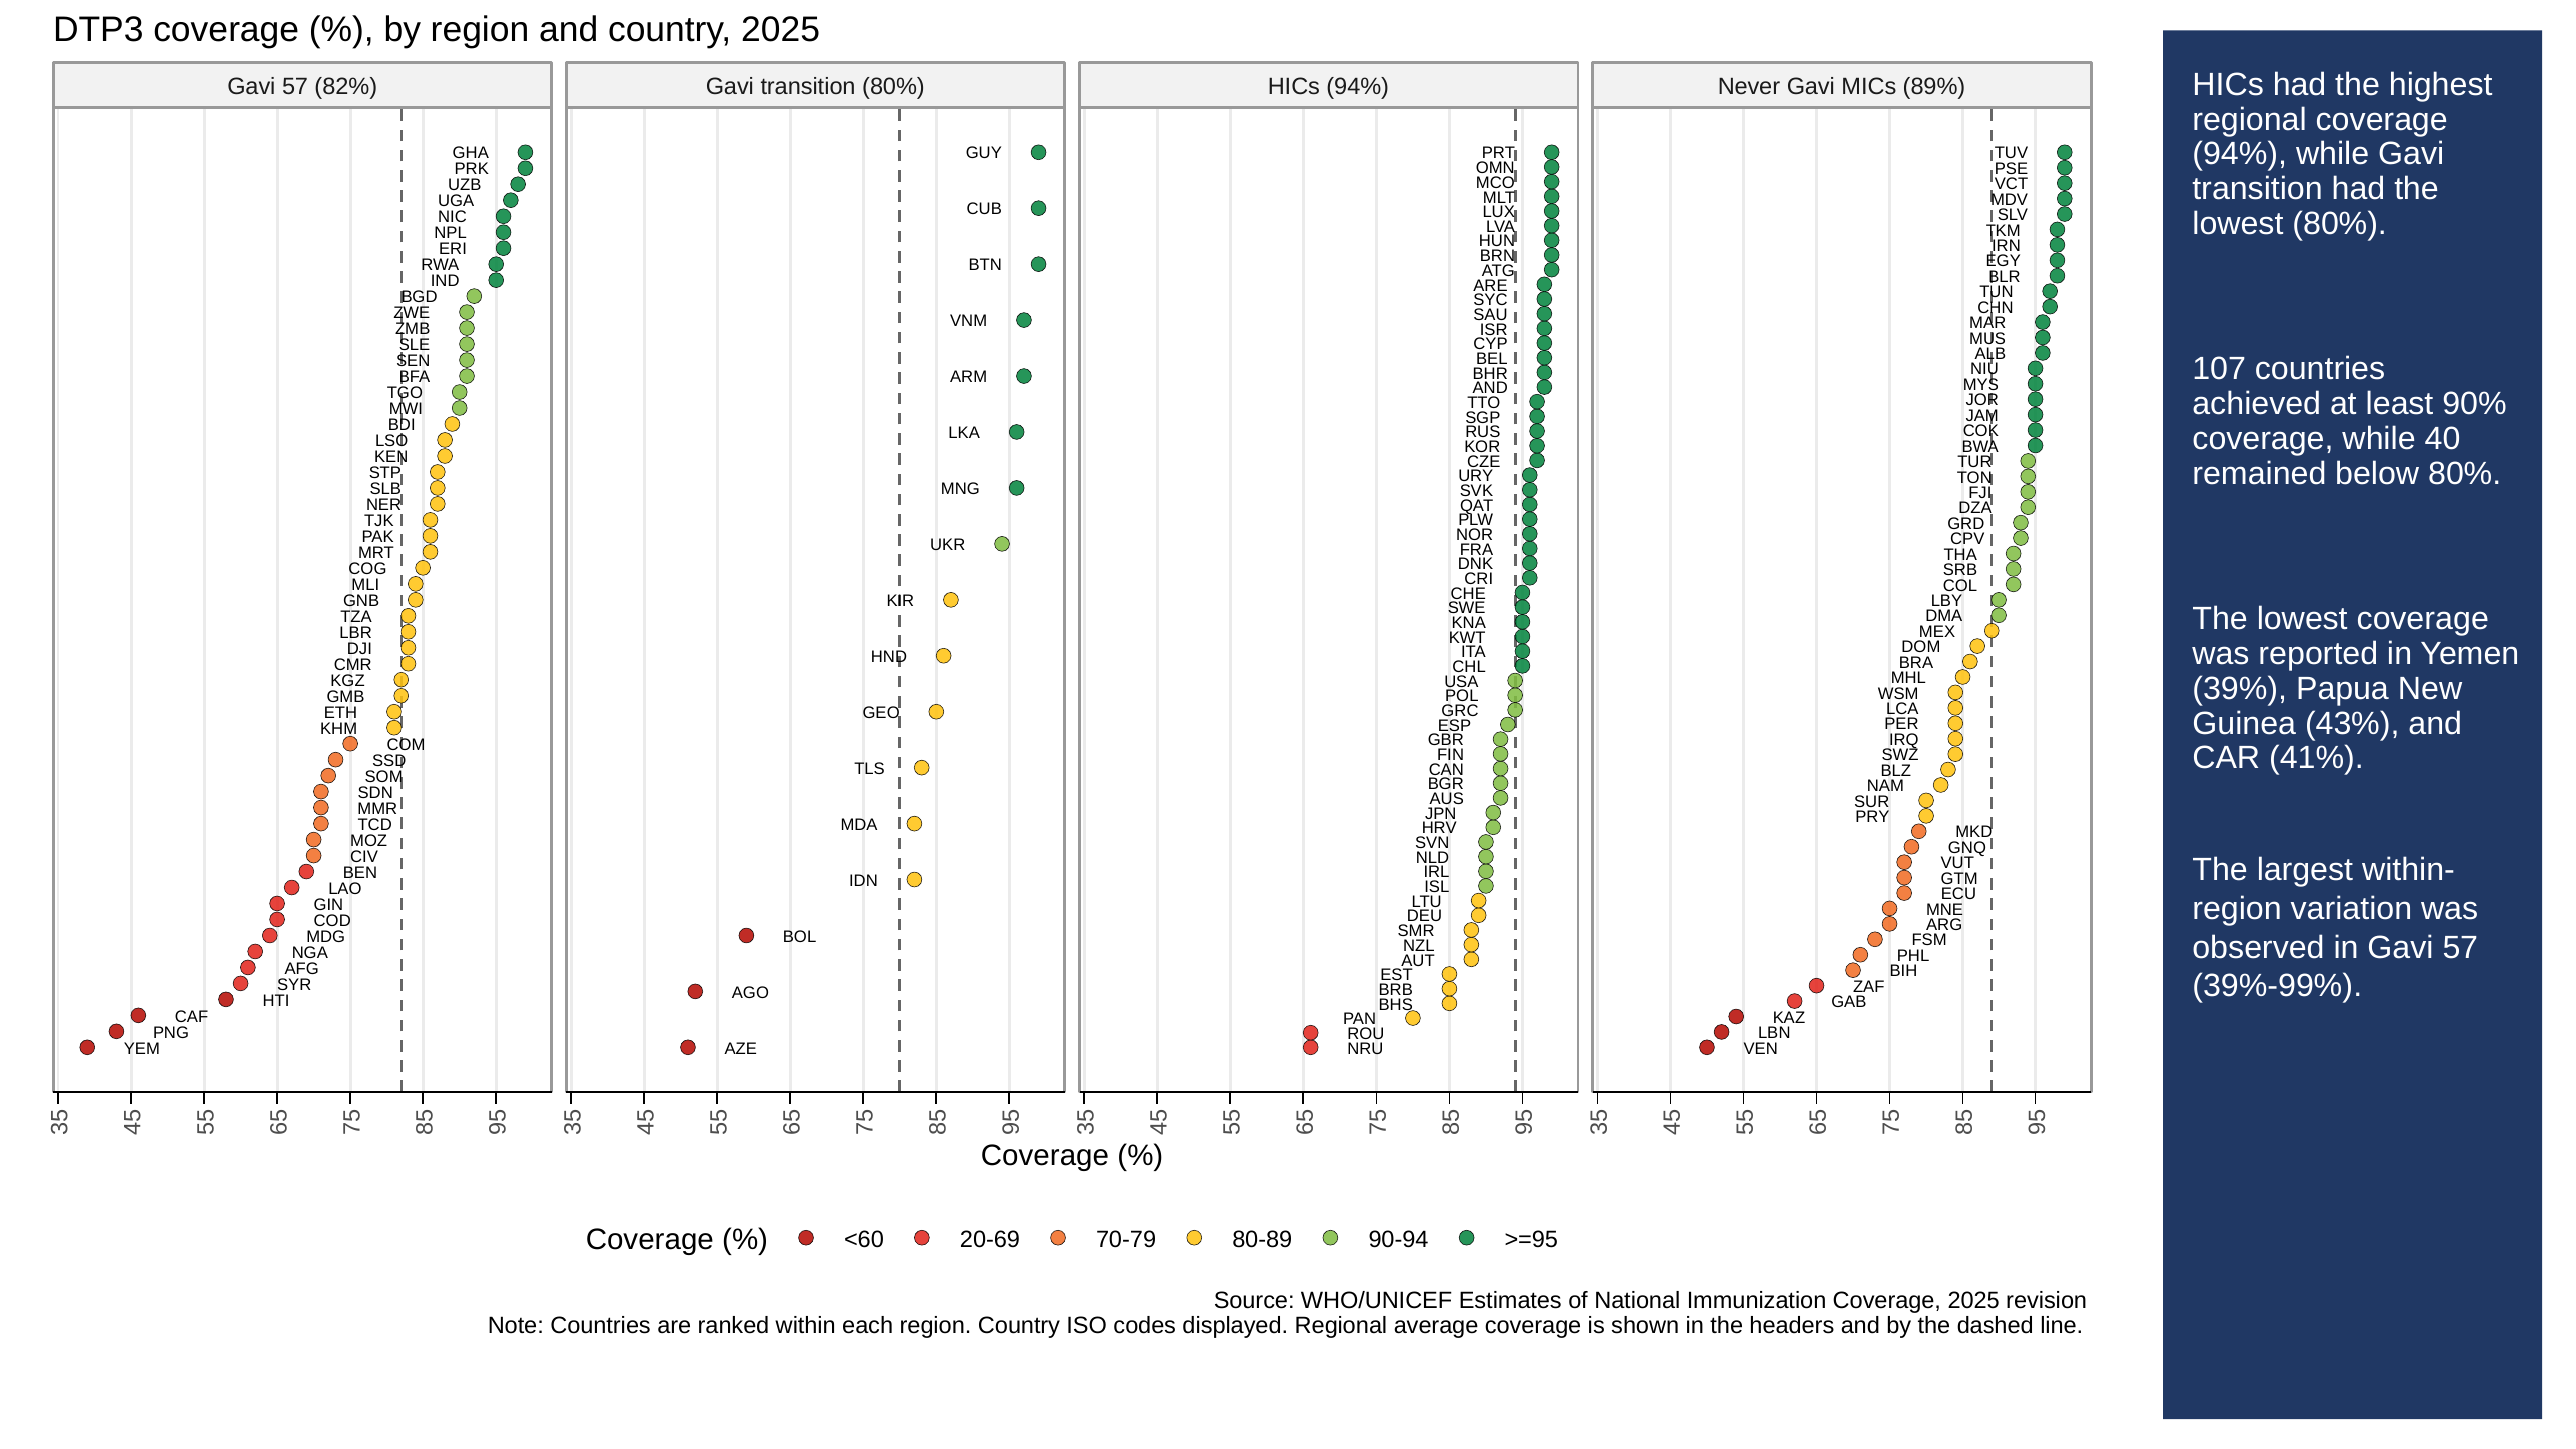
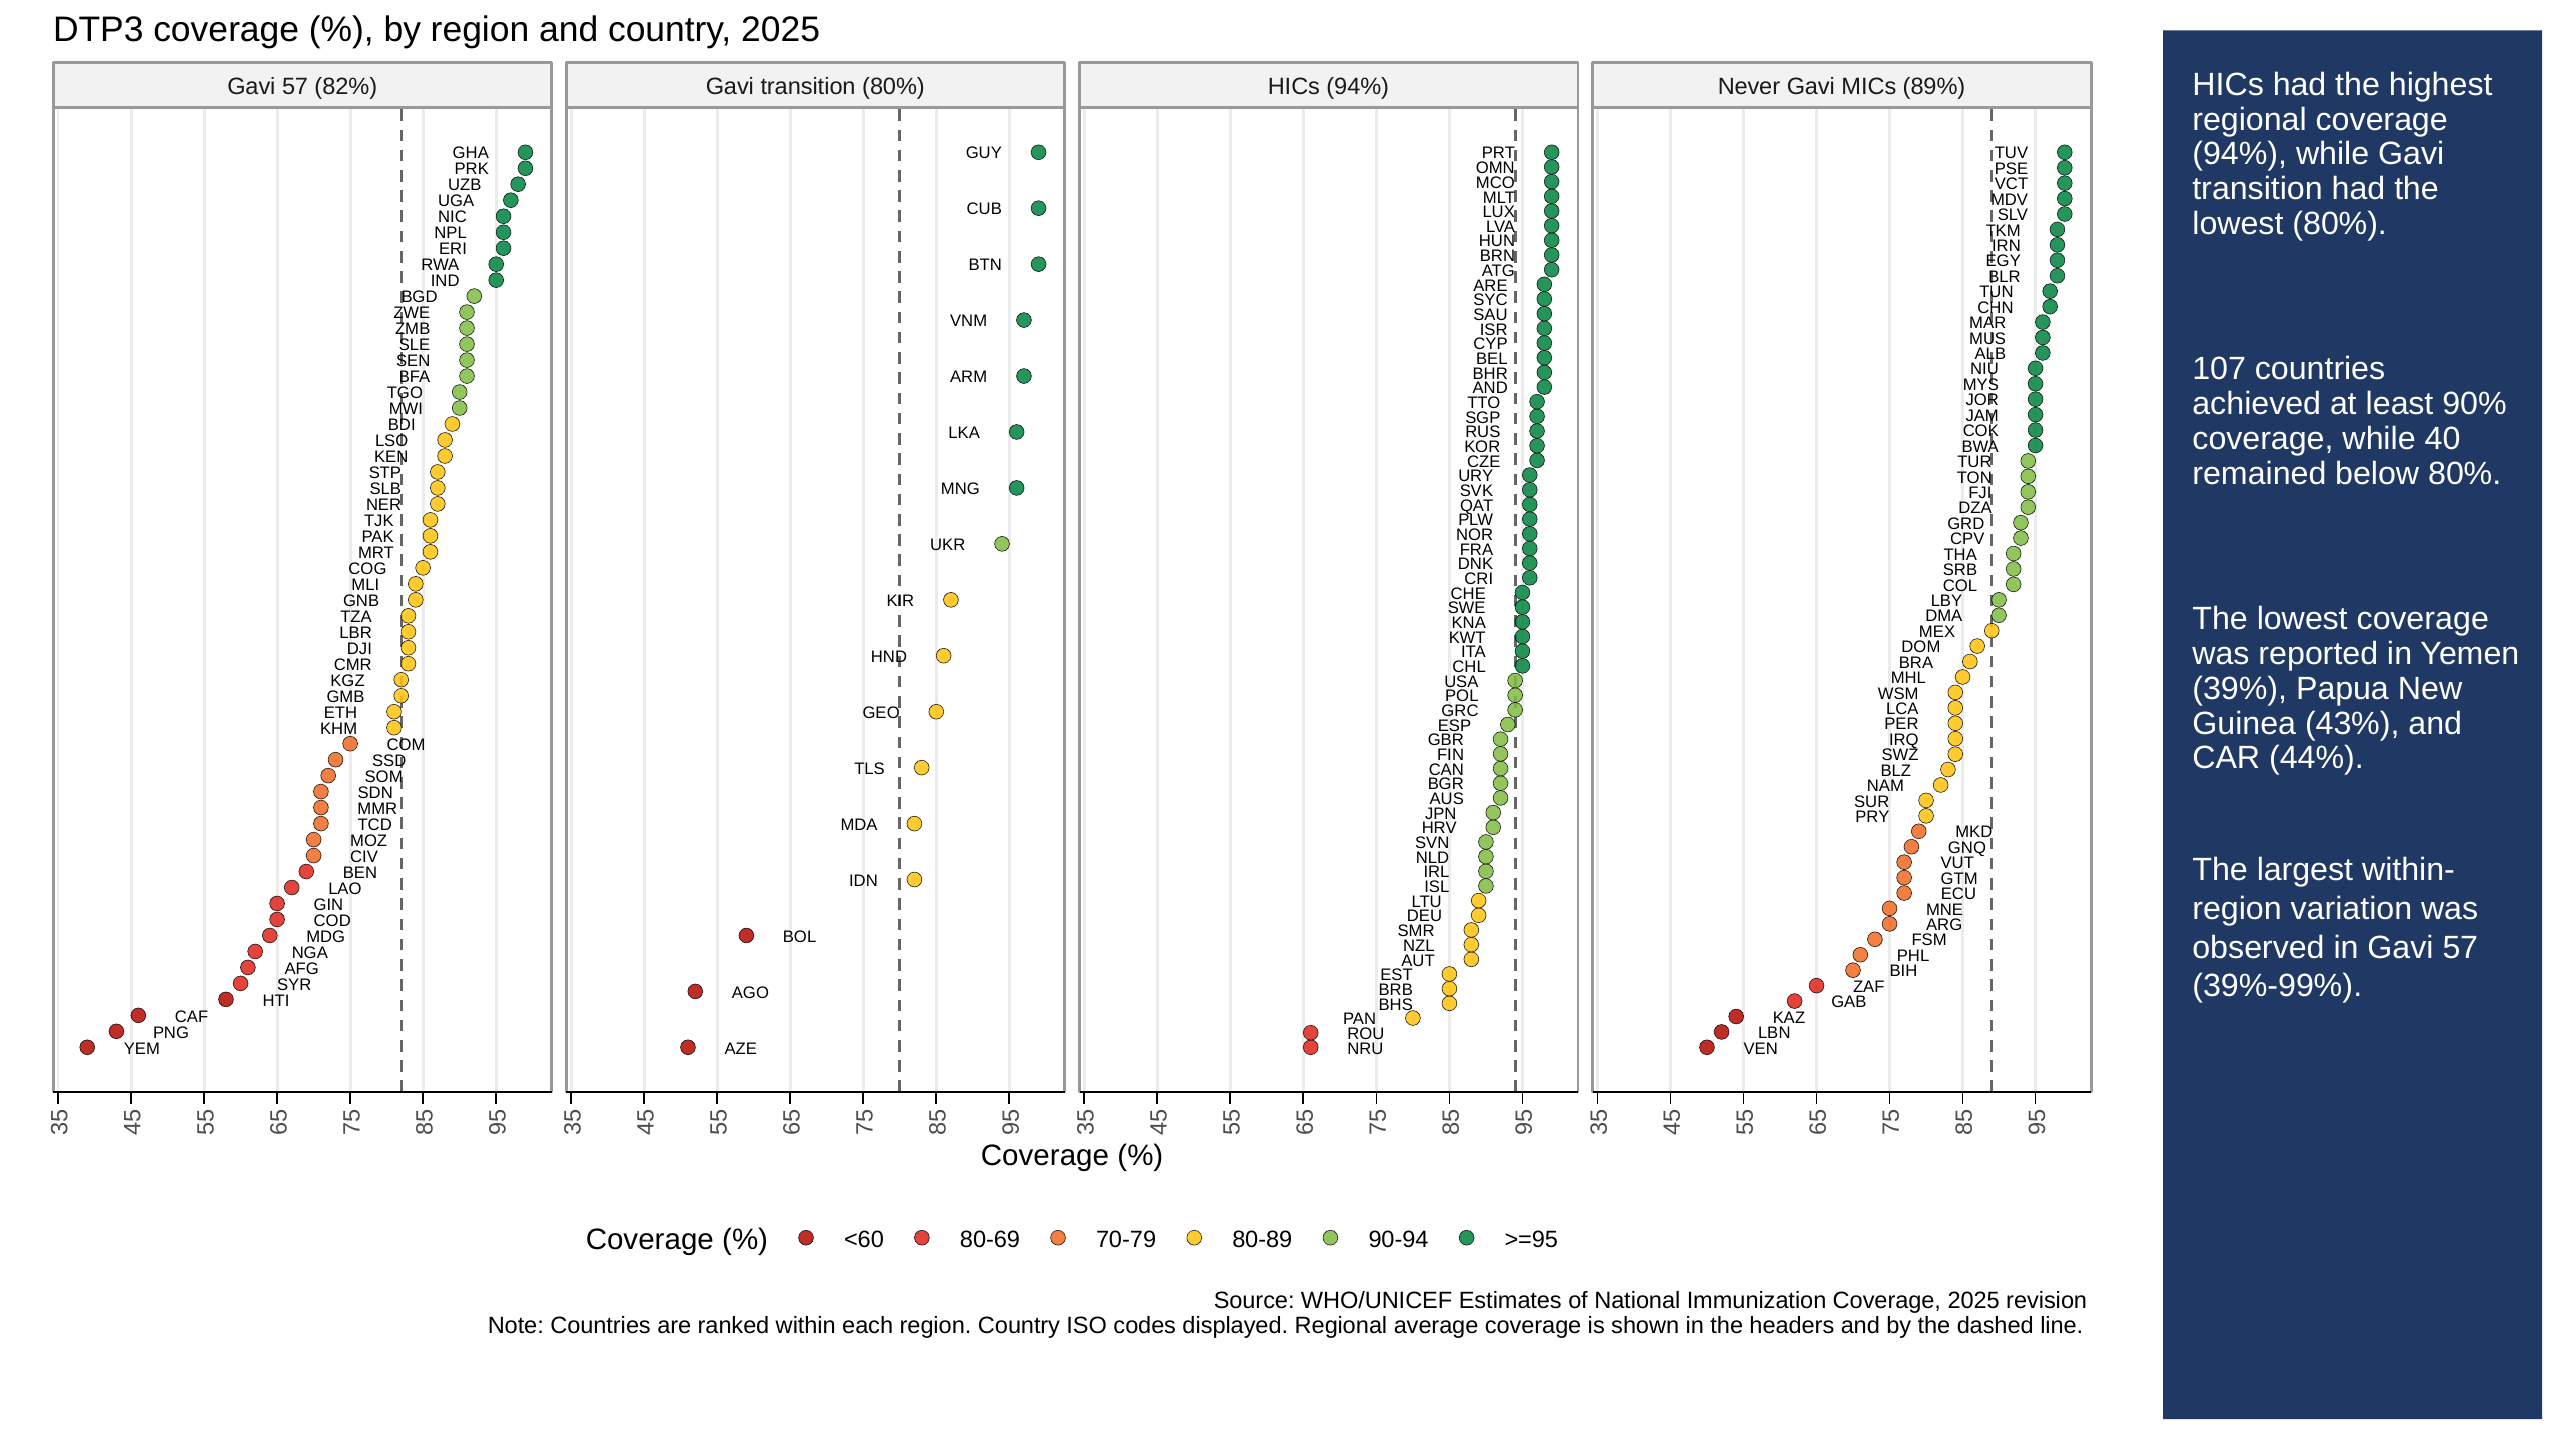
41%: 41% -> 44% (2316, 758)
20-69: 20-69 -> 80-69 (990, 1239)
